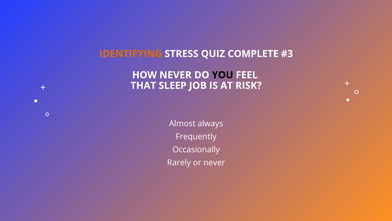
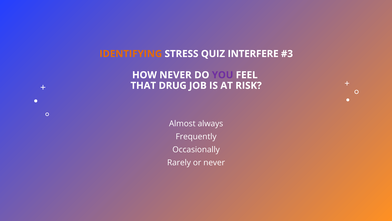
COMPLETE: COMPLETE -> INTERFERE (253, 54)
YOU colour: black -> purple (223, 75)
SLEEP: SLEEP -> DRUG (173, 85)
